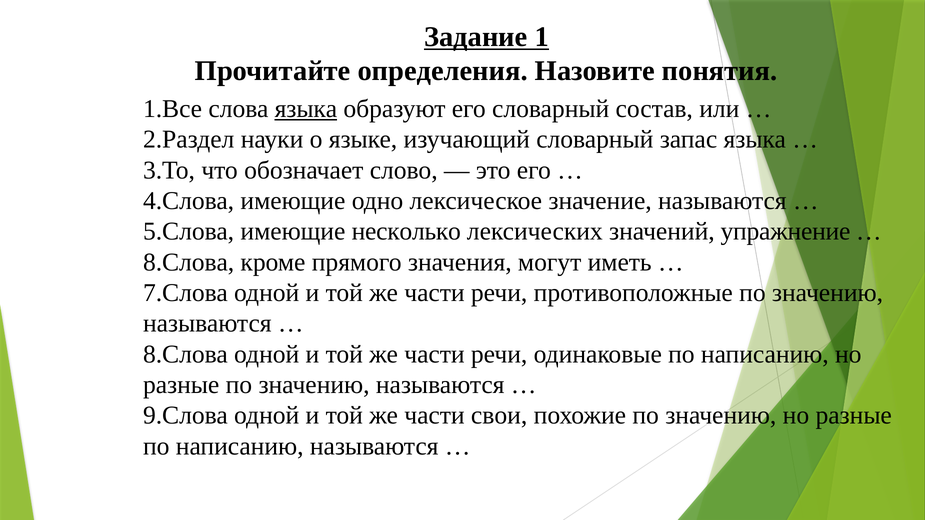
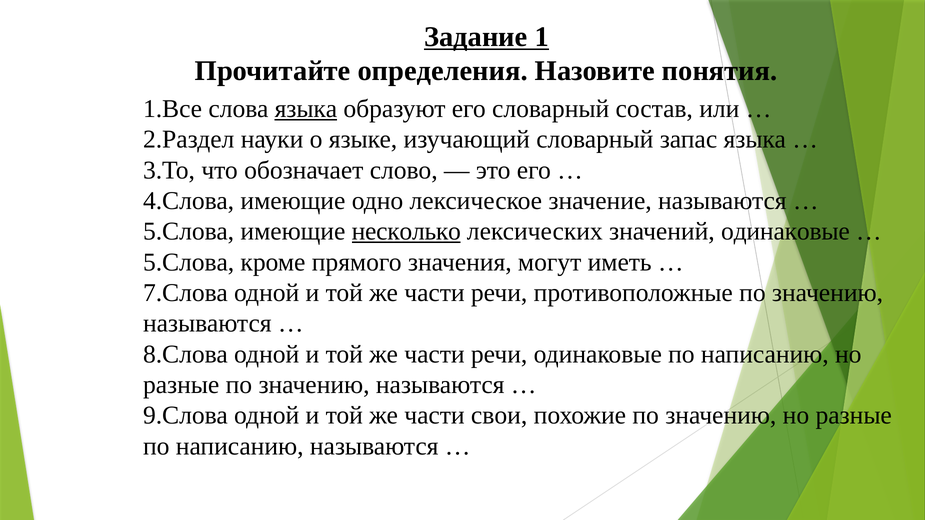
несколько underline: none -> present (406, 232)
значений упражнение: упражнение -> одинаковые (785, 232)
8.Слова: 8.Слова -> 5.Слова (189, 262)
